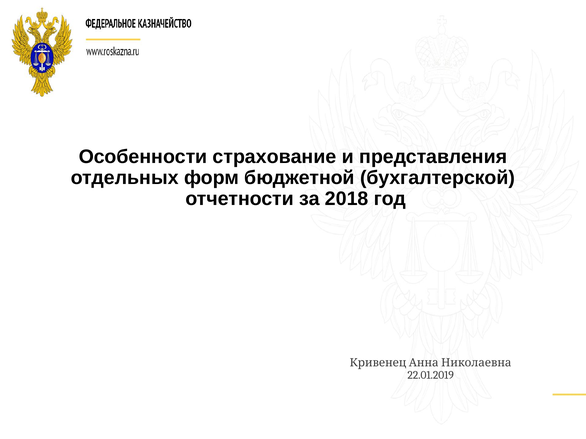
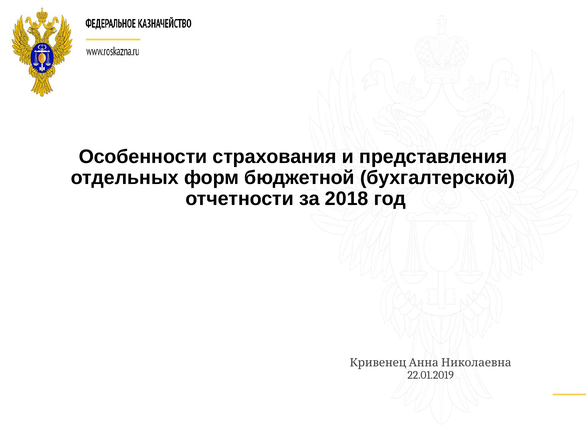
страхование: страхование -> страхования (274, 157)
